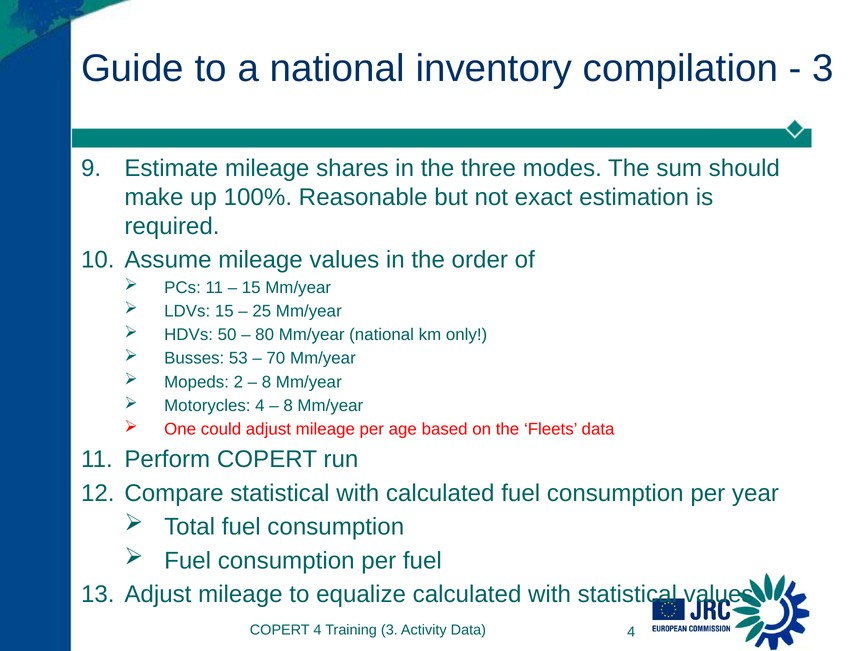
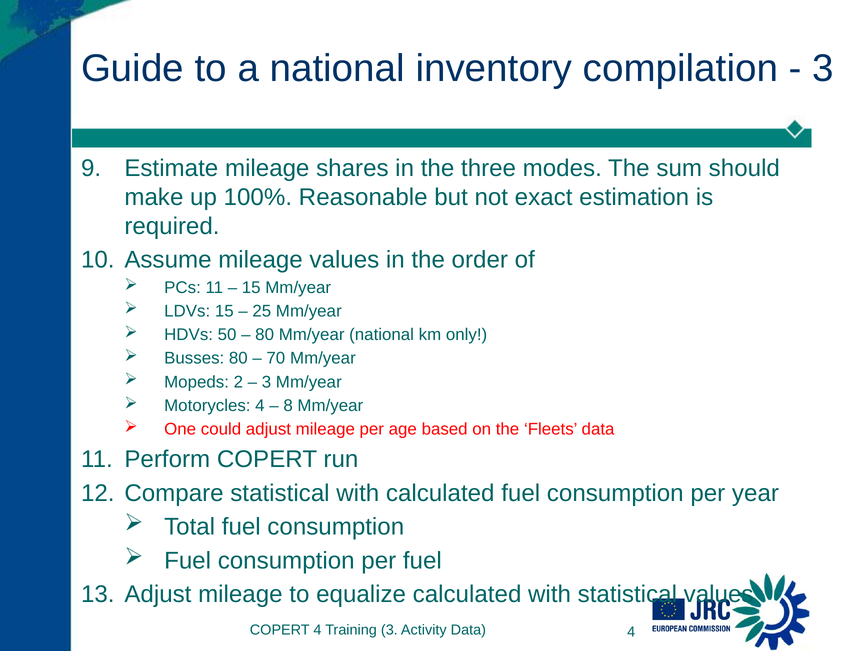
Busses 53: 53 -> 80 (238, 358)
8: 8 -> 3 (267, 382)
